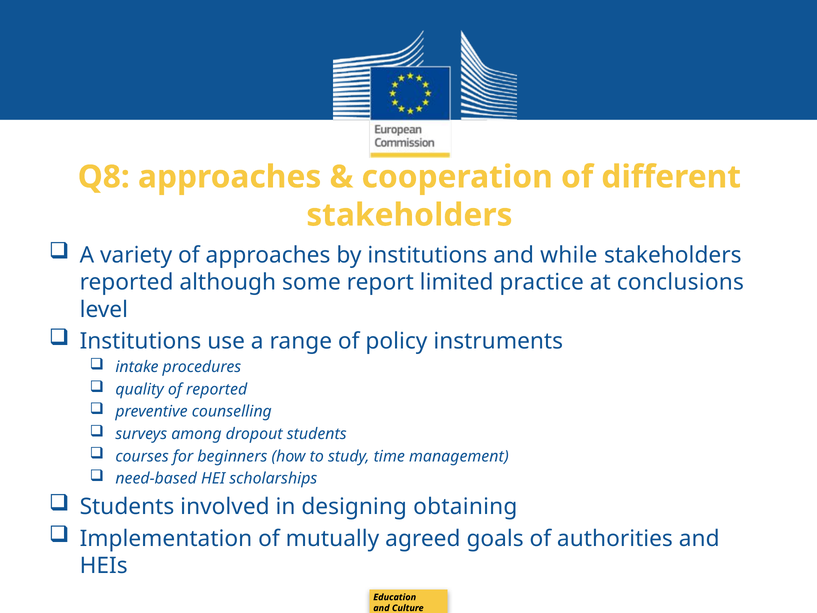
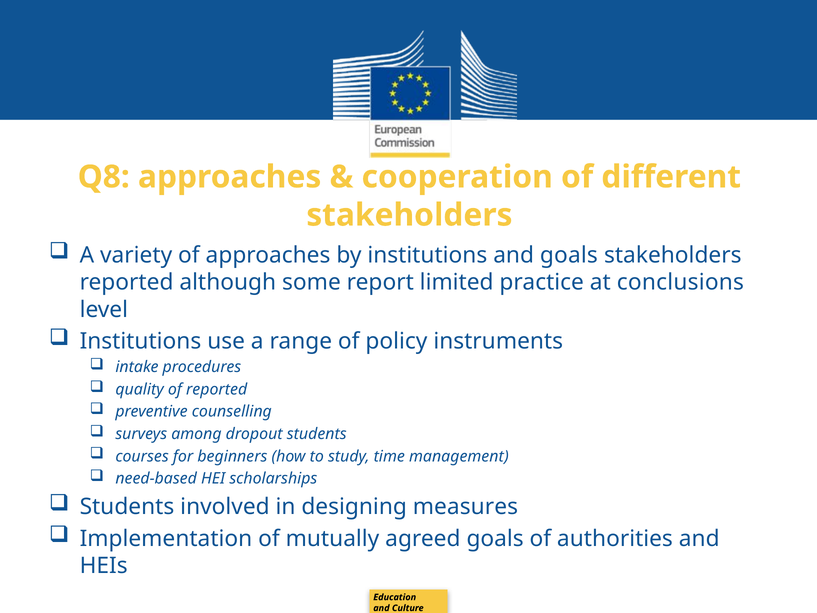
and while: while -> goals (569, 255)
obtaining: obtaining -> measures (465, 507)
